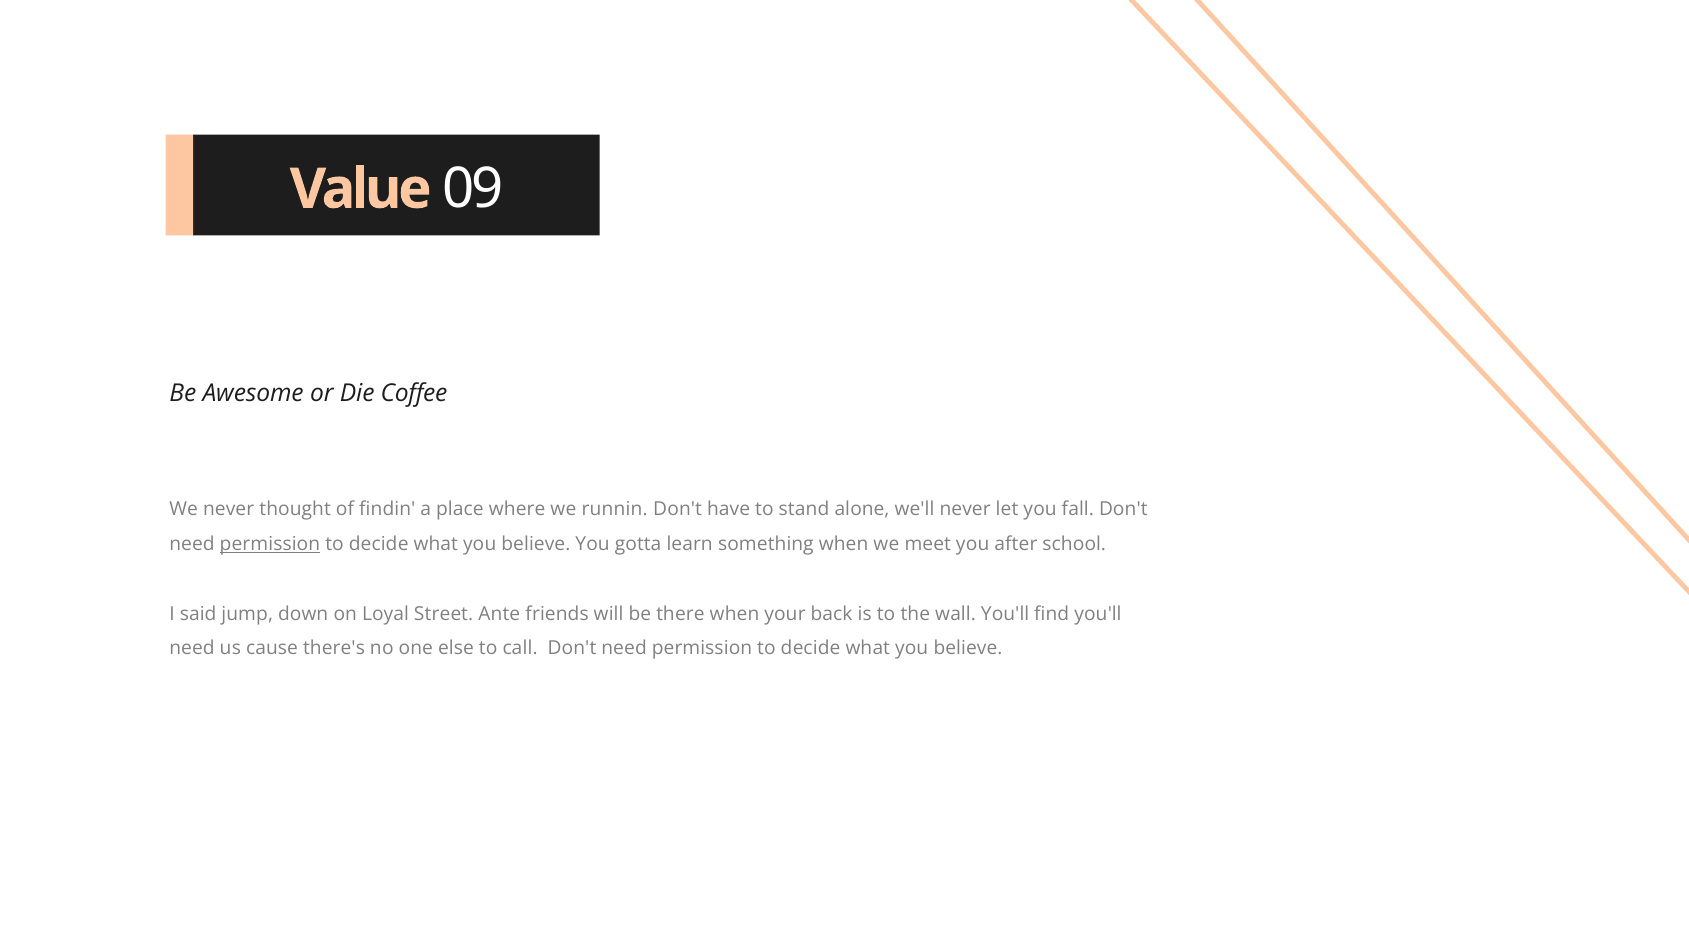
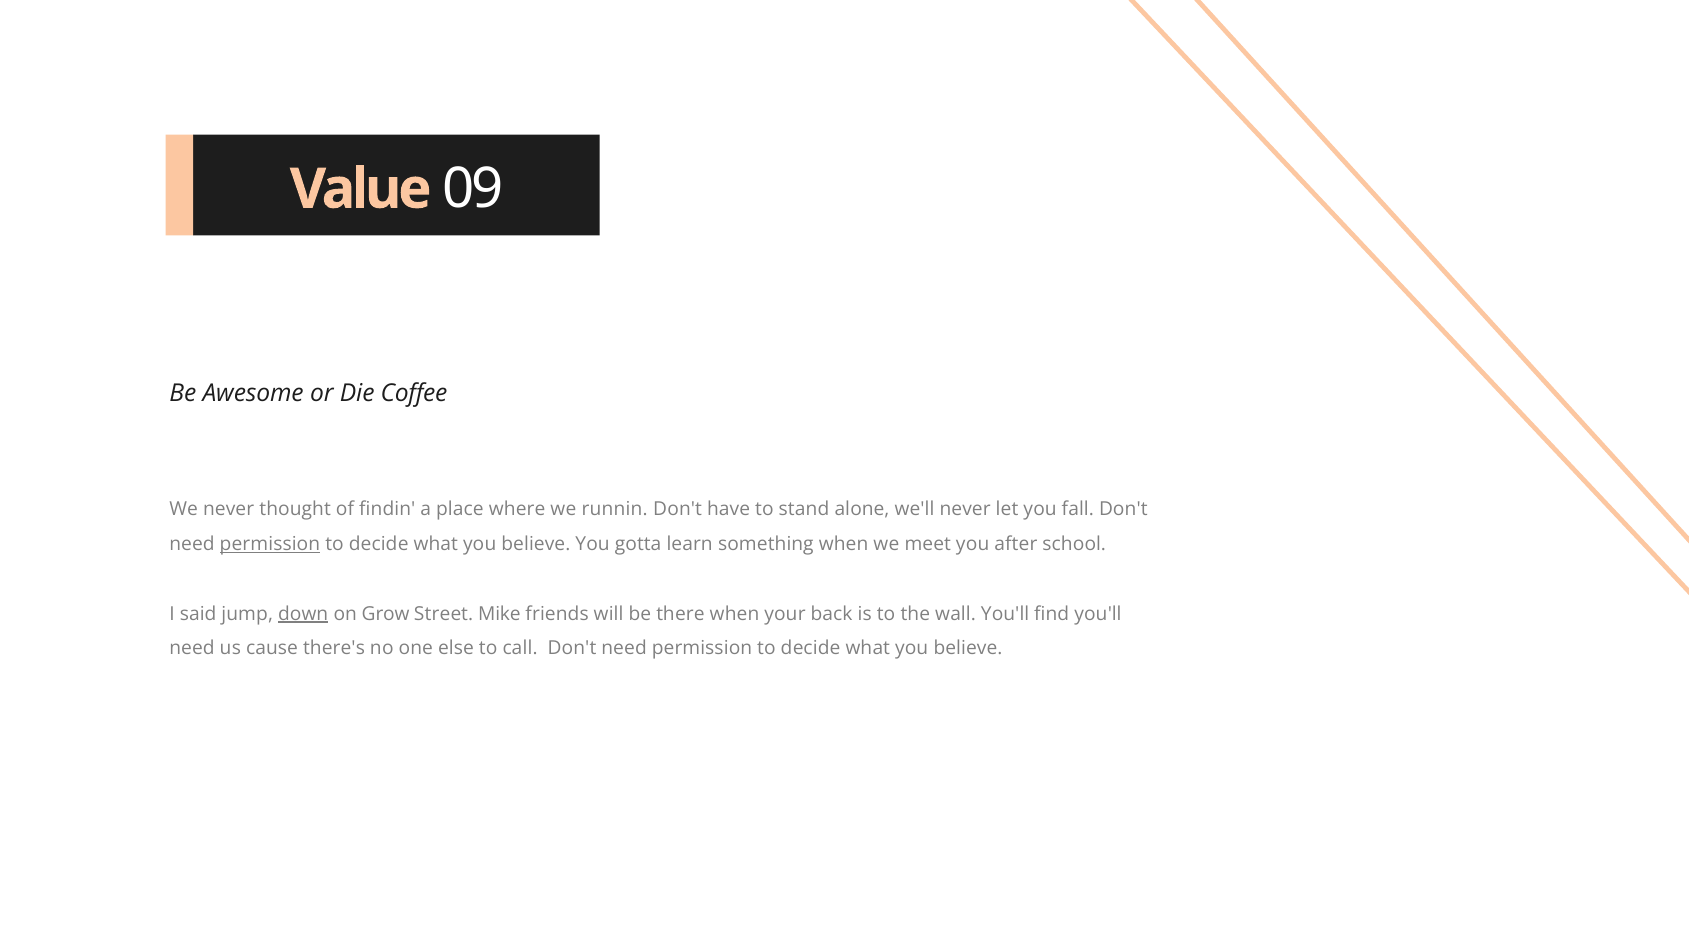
down underline: none -> present (303, 614)
Loyal: Loyal -> Grow (386, 614)
Ante: Ante -> Mike (499, 614)
